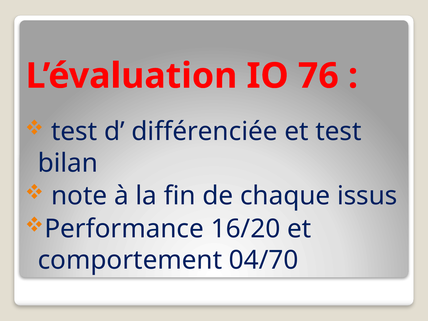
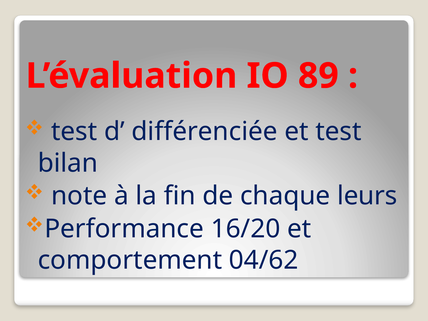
76: 76 -> 89 (318, 76)
issus: issus -> leurs (367, 196)
04/70: 04/70 -> 04/62 (264, 260)
